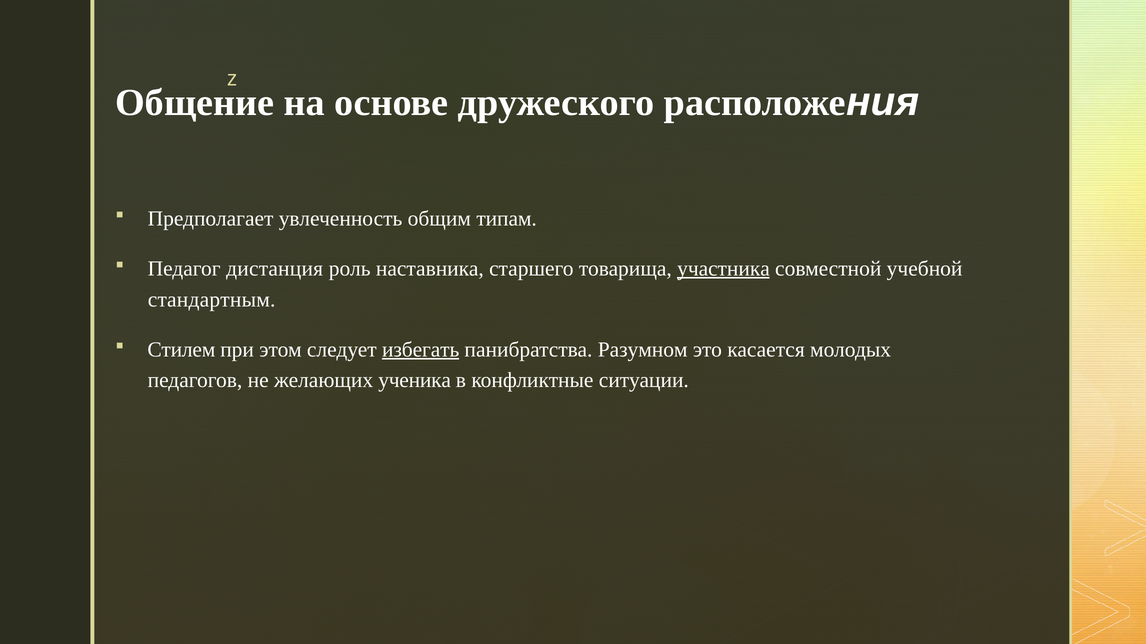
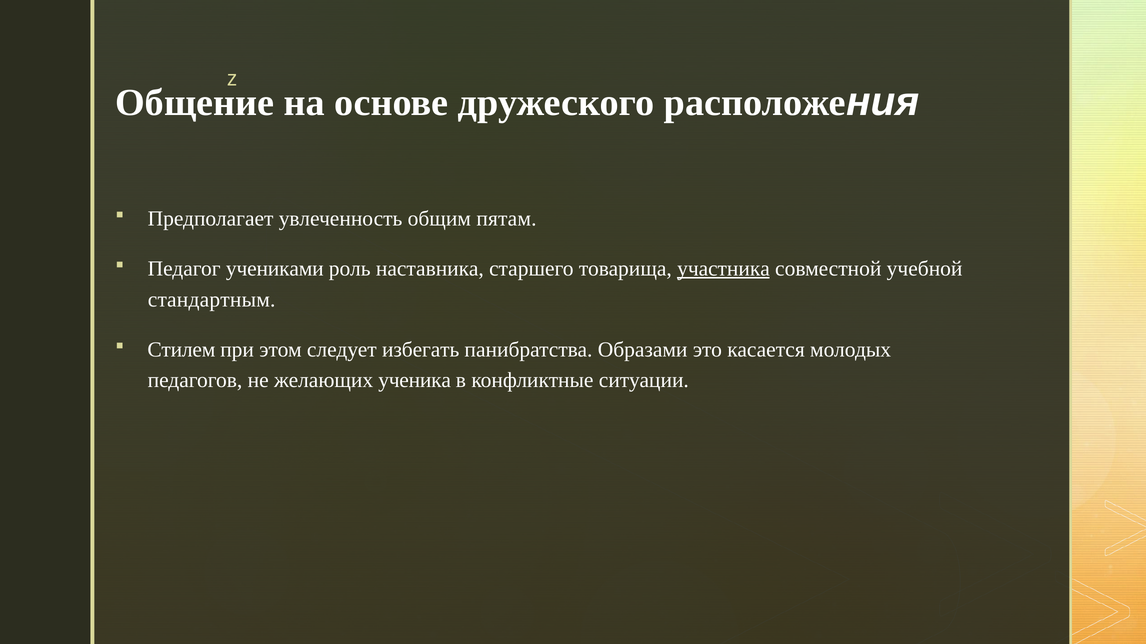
типам: типам -> пятам (506, 219)
дистанция: дистанция -> учениками (275, 269)
избегать underline: present -> none (421, 350)
Разумном: Разумном -> Образами (643, 350)
